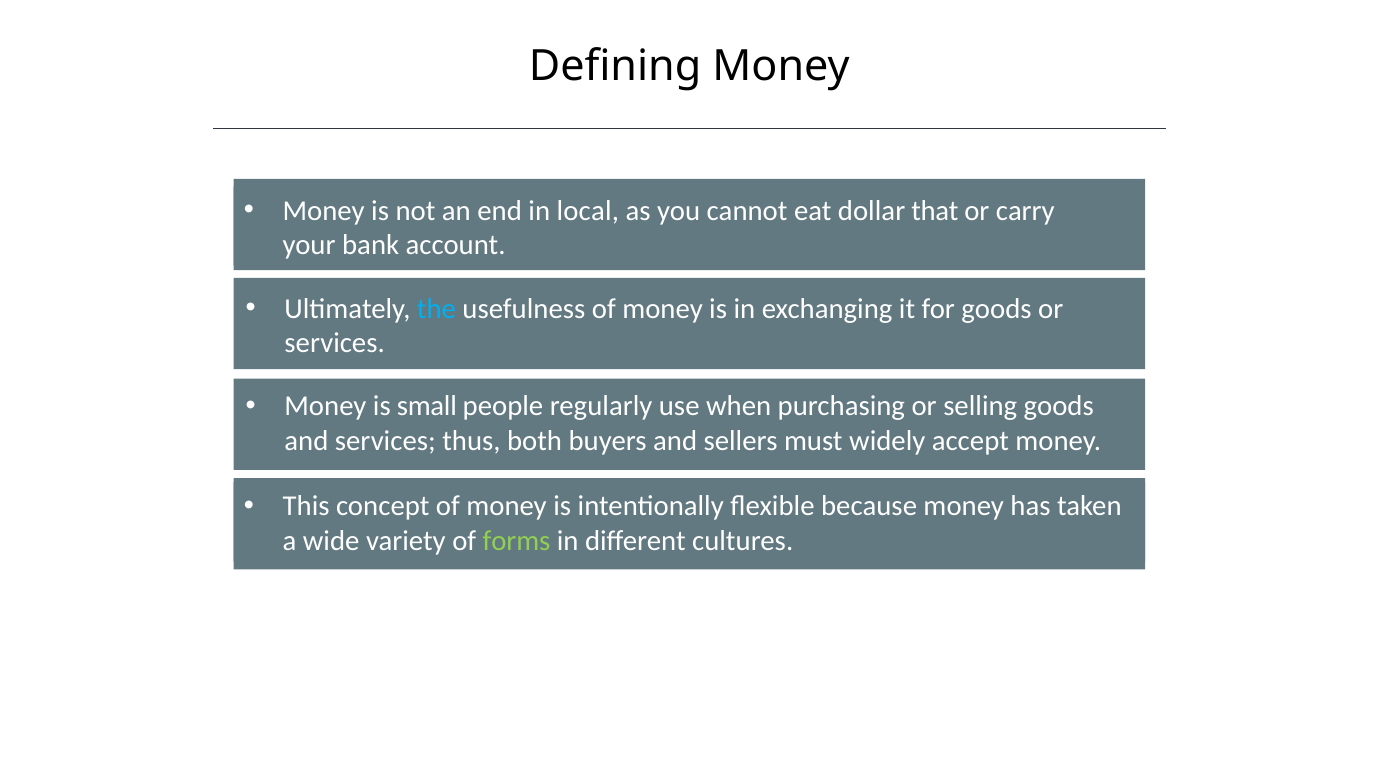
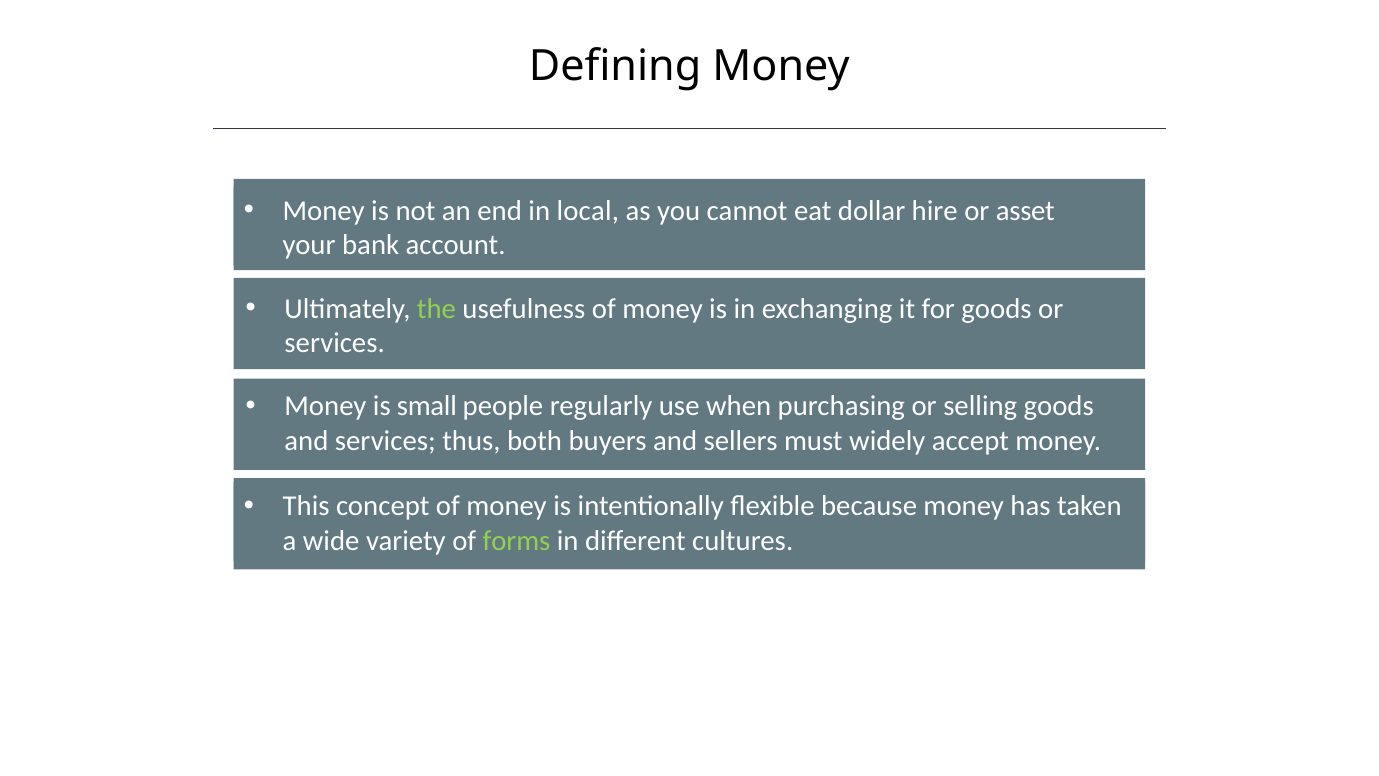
that: that -> hire (935, 211)
carry: carry -> asset (1025, 211)
the colour: light blue -> light green (436, 309)
